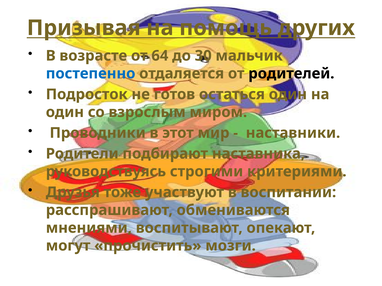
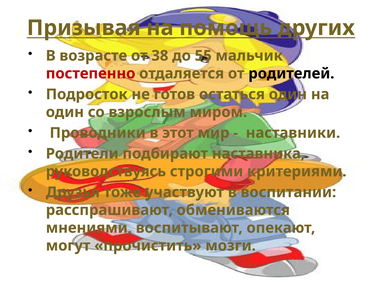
64: 64 -> 38 (160, 56)
30: 30 -> 55 (203, 56)
постепенно colour: blue -> red (91, 74)
